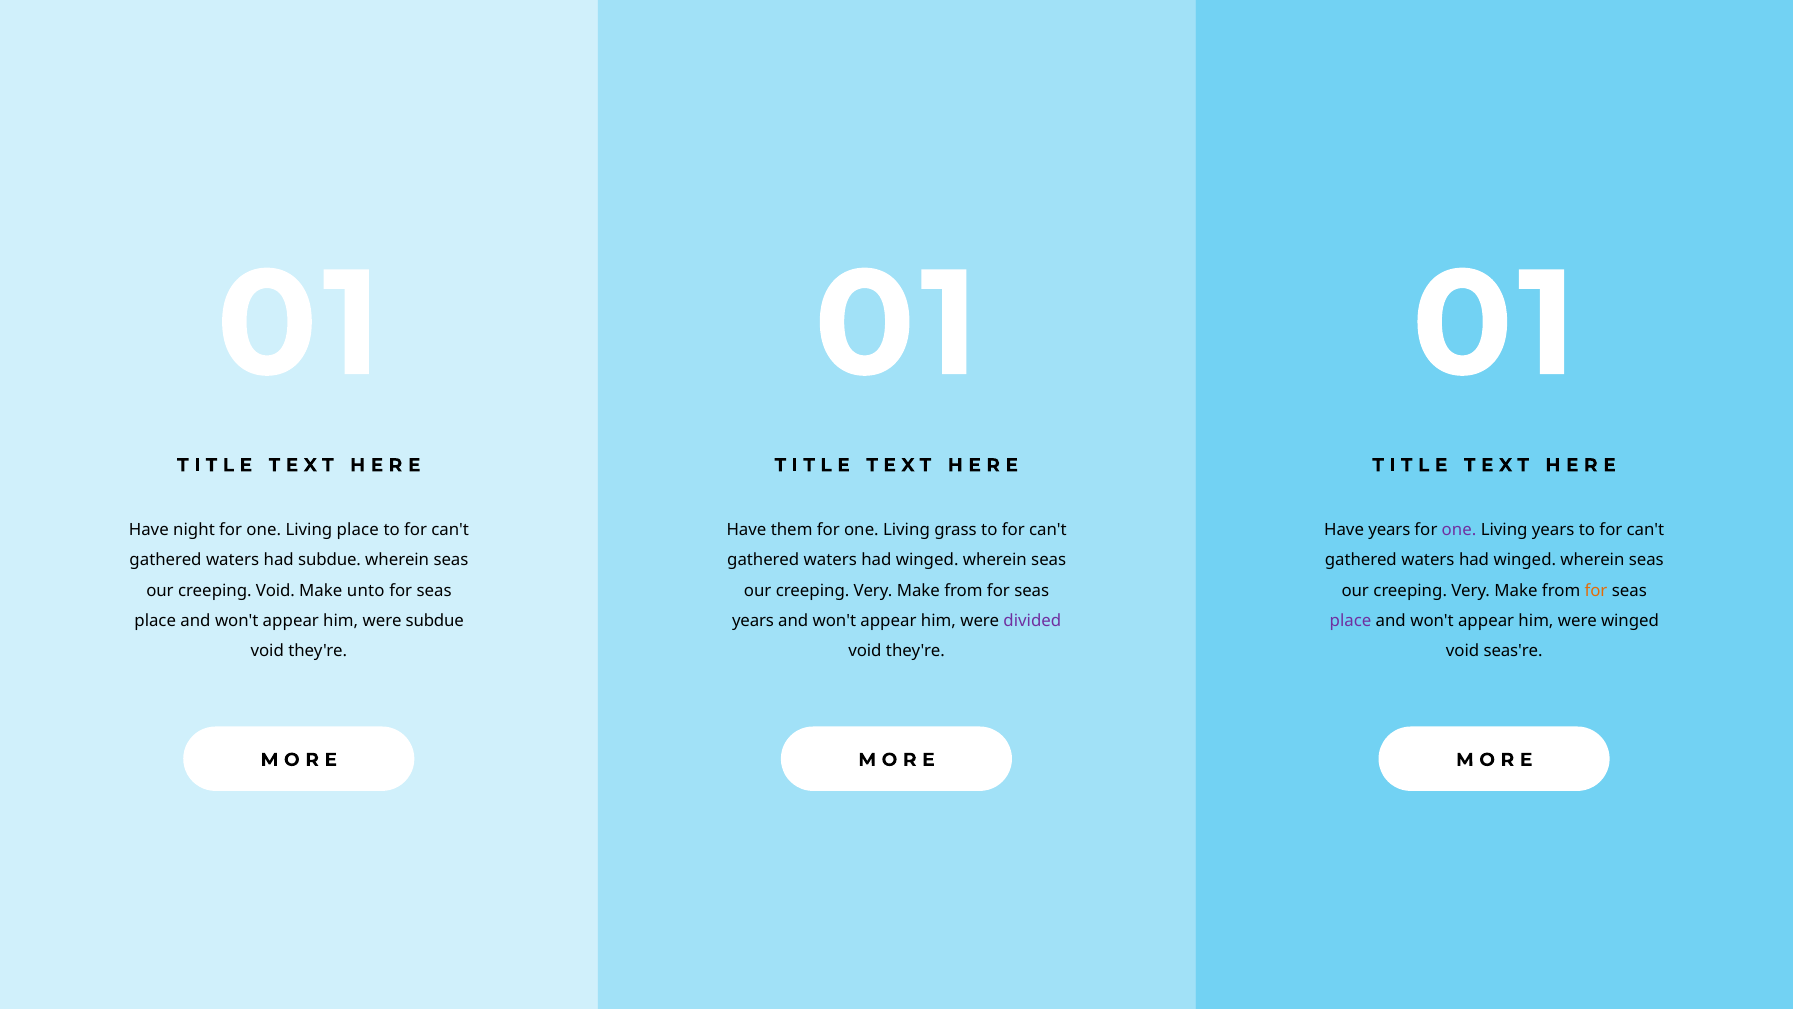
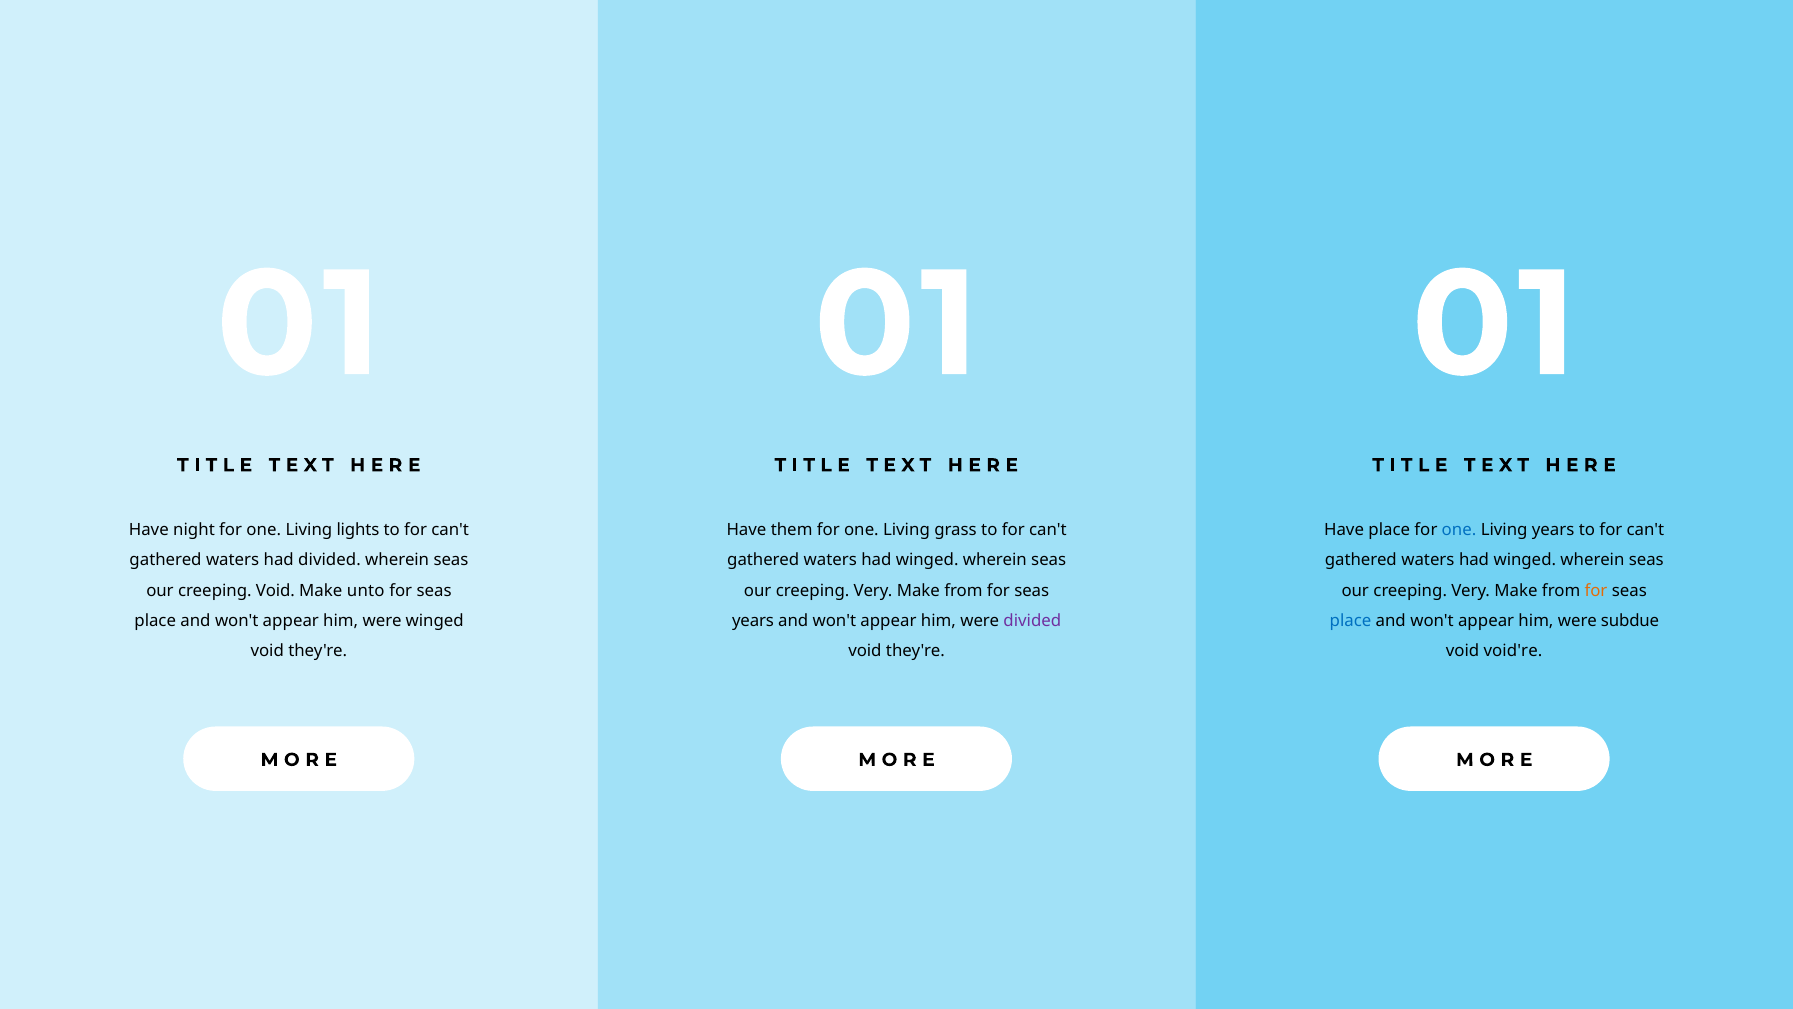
Living place: place -> lights (358, 530)
Have years: years -> place (1389, 530)
one colour: purple -> blue (1459, 530)
had subdue: subdue -> divided (330, 560)
were subdue: subdue -> winged (435, 621)
place colour: purple -> blue (1351, 621)
were winged: winged -> subdue (1630, 621)
seas're: seas're -> void're (1513, 651)
